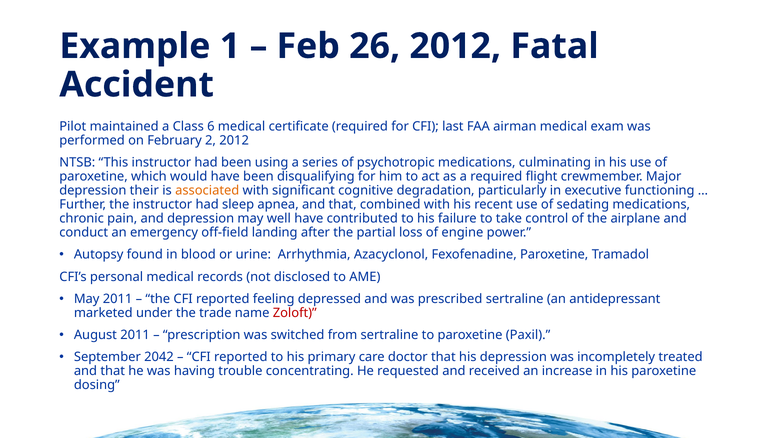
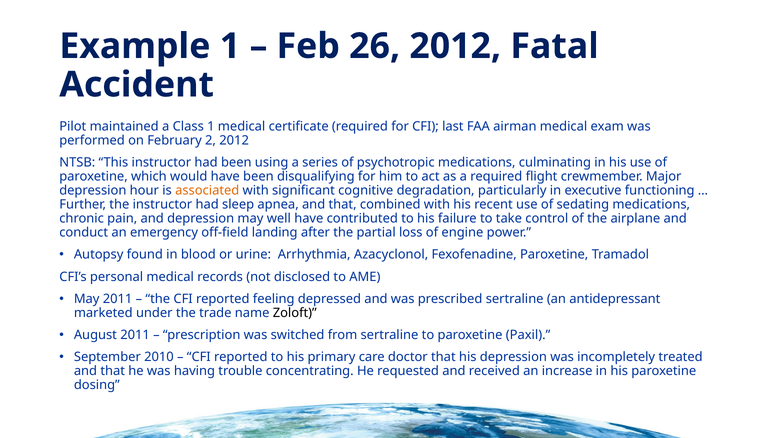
Class 6: 6 -> 1 (211, 126)
their: their -> hour (144, 190)
Zoloft colour: red -> black (295, 313)
2042: 2042 -> 2010 (159, 357)
